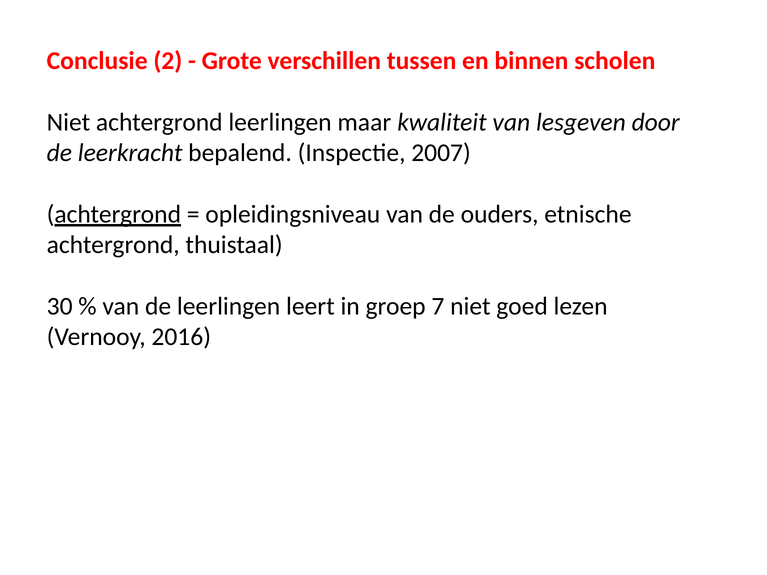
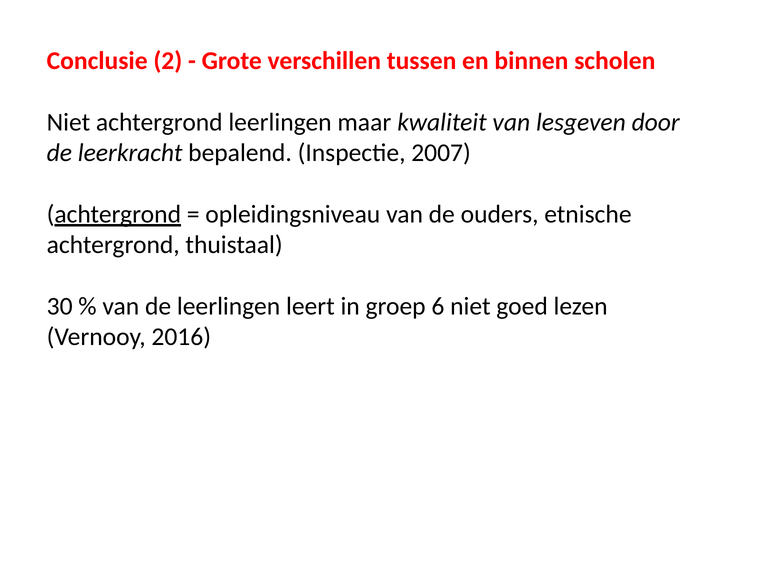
7: 7 -> 6 (438, 306)
